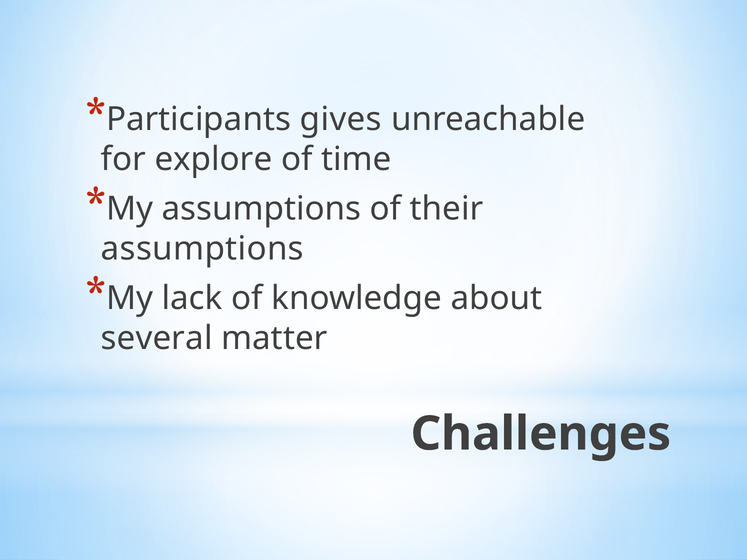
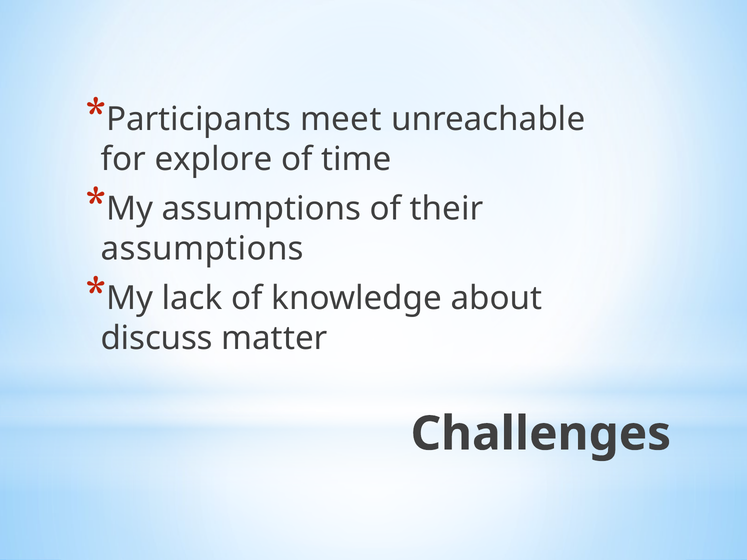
gives: gives -> meet (341, 119)
several: several -> discuss (157, 338)
